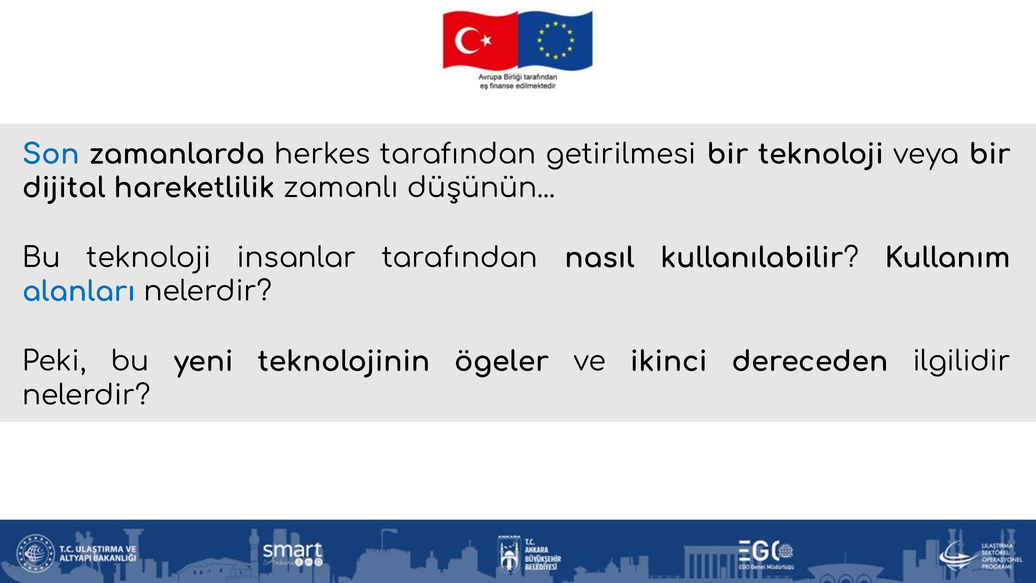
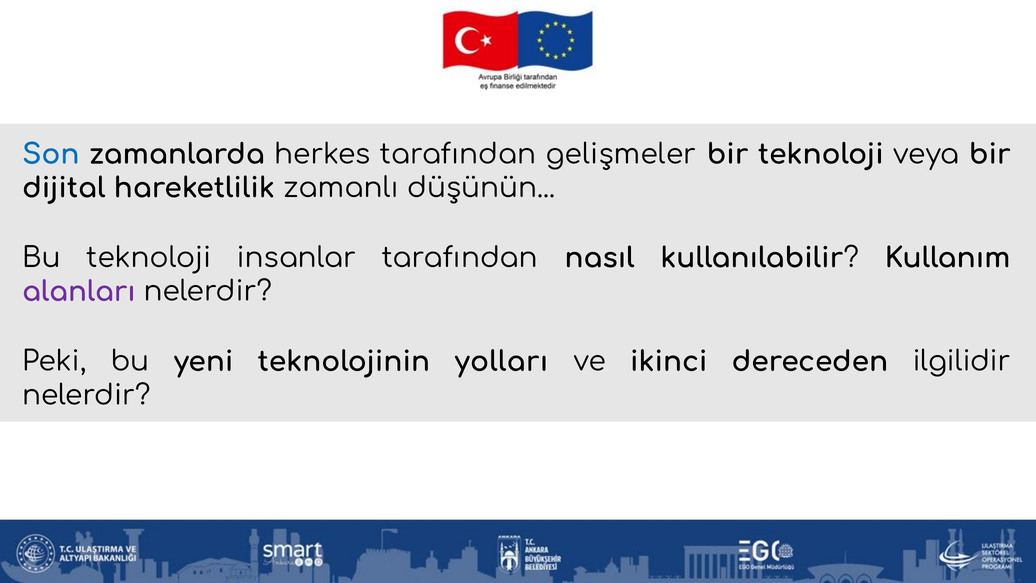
getirilmesi: getirilmesi -> gelişmeler (621, 154)
alanları colour: blue -> purple (79, 292)
ögeler: ögeler -> yolları (501, 362)
